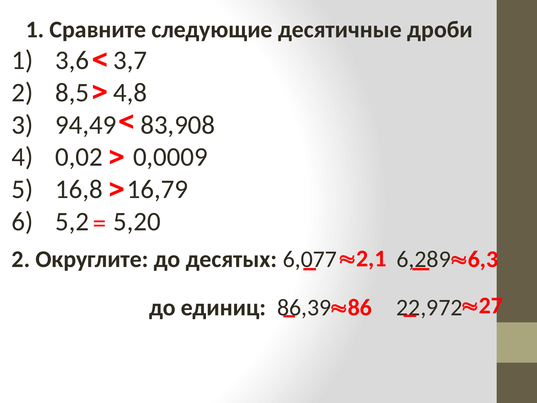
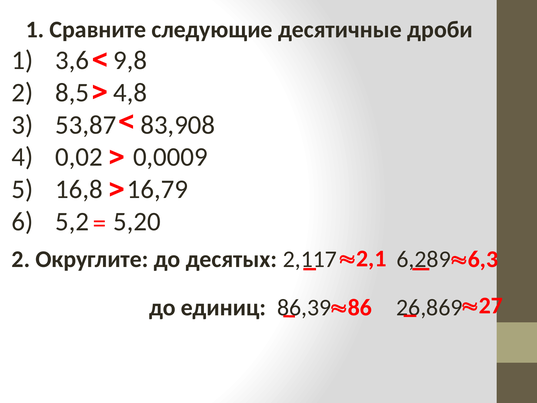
3,7: 3,7 -> 9,8 (130, 60)
94,49: 94,49 -> 53,87 (86, 125)
6,077: 6,077 -> 2,117 (310, 259)
22,972: 22,972 -> 26,869 (429, 308)
